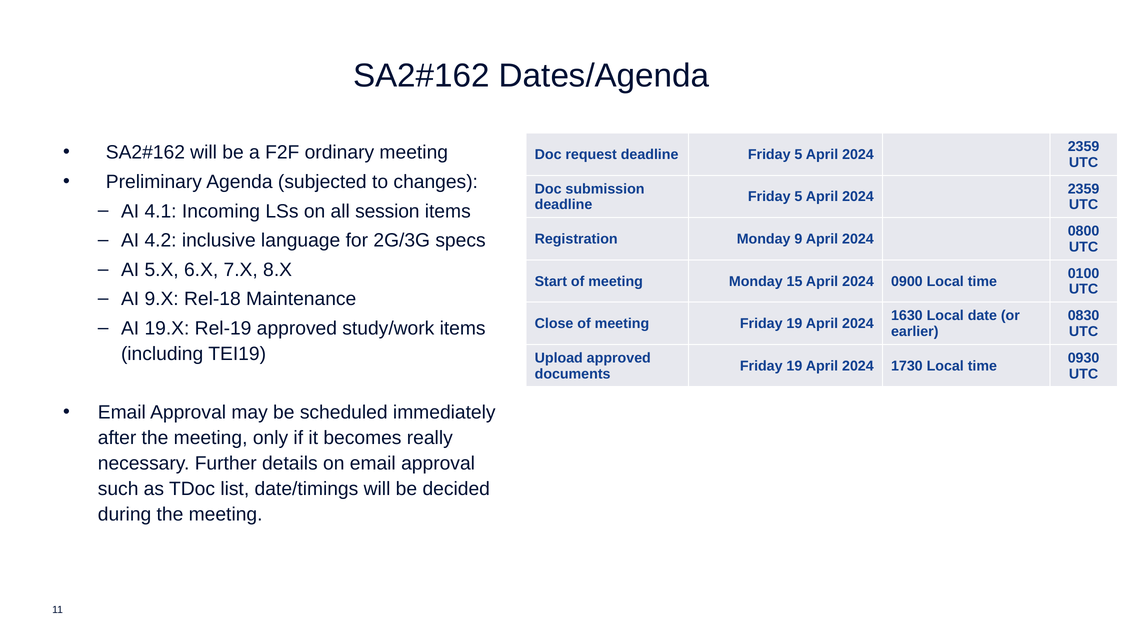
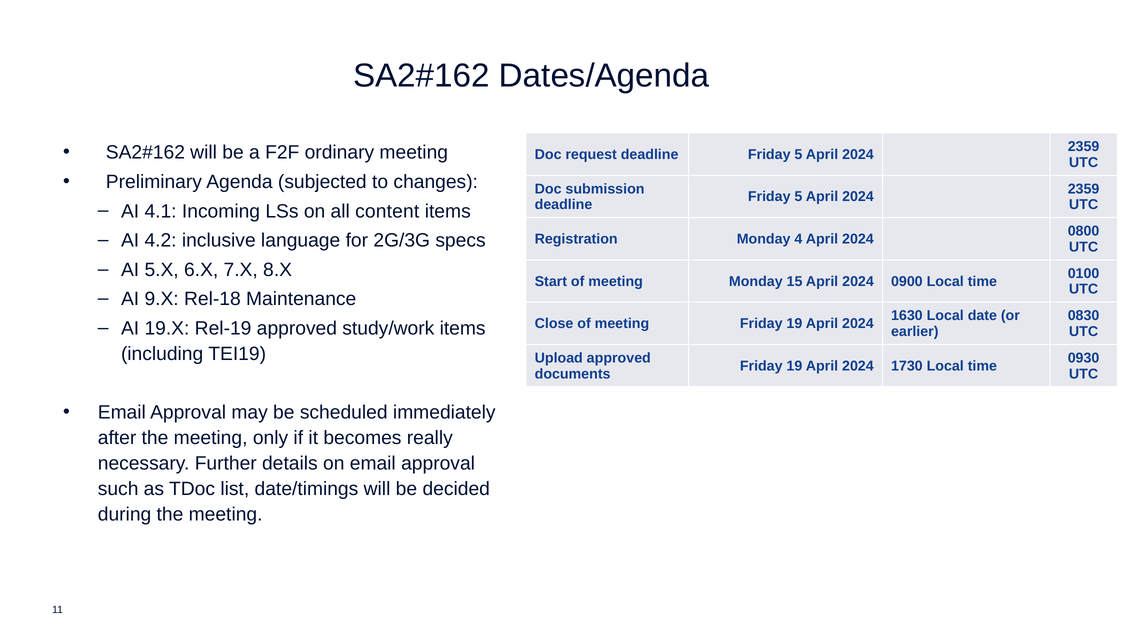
session: session -> content (387, 211)
9: 9 -> 4 (798, 239)
